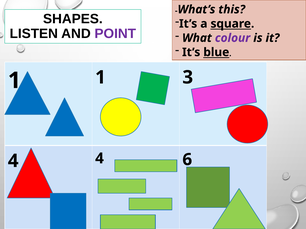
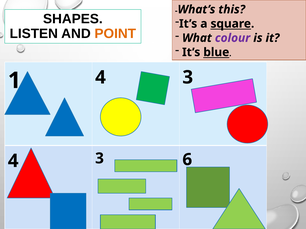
POINT colour: purple -> orange (115, 34)
1: 1 -> 4 (100, 77)
4: 4 -> 3 (100, 159)
